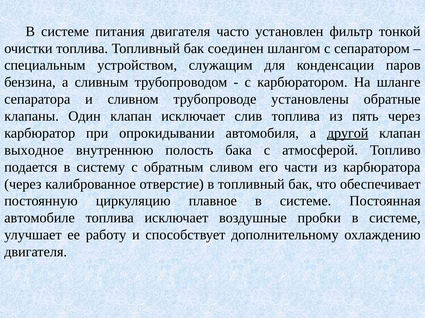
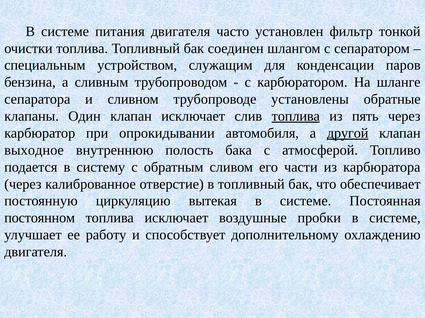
топлива underline: none -> present (296, 116)
плавное: плавное -> вытекая (213, 201)
автомобиле: автомобиле -> постоянном (40, 218)
